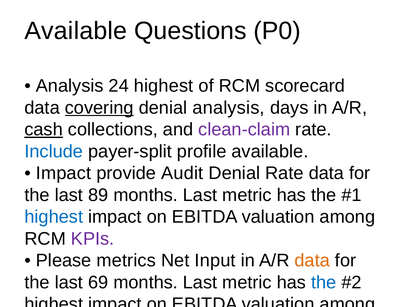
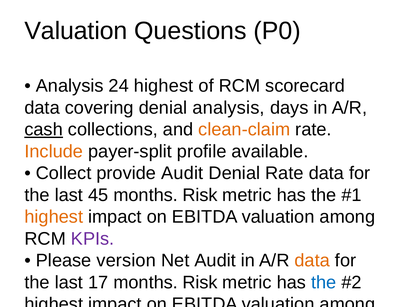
Available: Available -> Valuation (76, 31)
covering underline: present -> none (99, 108)
clean-claim colour: purple -> orange (244, 129)
Include colour: blue -> orange (54, 151)
Impact: Impact -> Collect (64, 173)
89: 89 -> 45 (98, 195)
Last: Last -> Risk (200, 195)
highest colour: blue -> orange (54, 217)
metrics: metrics -> version (126, 260)
Net Input: Input -> Audit (215, 260)
69: 69 -> 17 (98, 282)
Last: Last -> Risk (200, 282)
